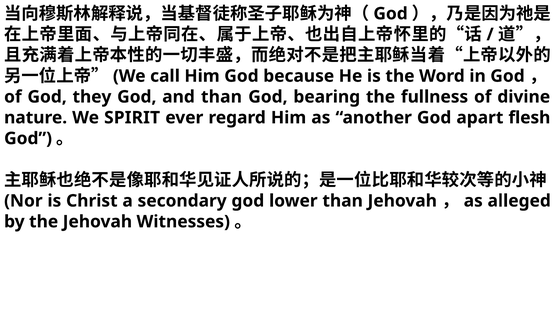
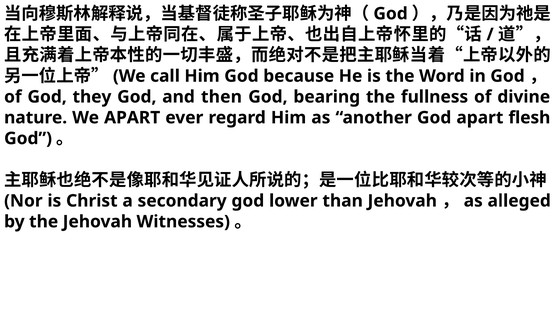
and than: than -> then (221, 97)
We SPIRIT: SPIRIT -> APART (132, 118)
